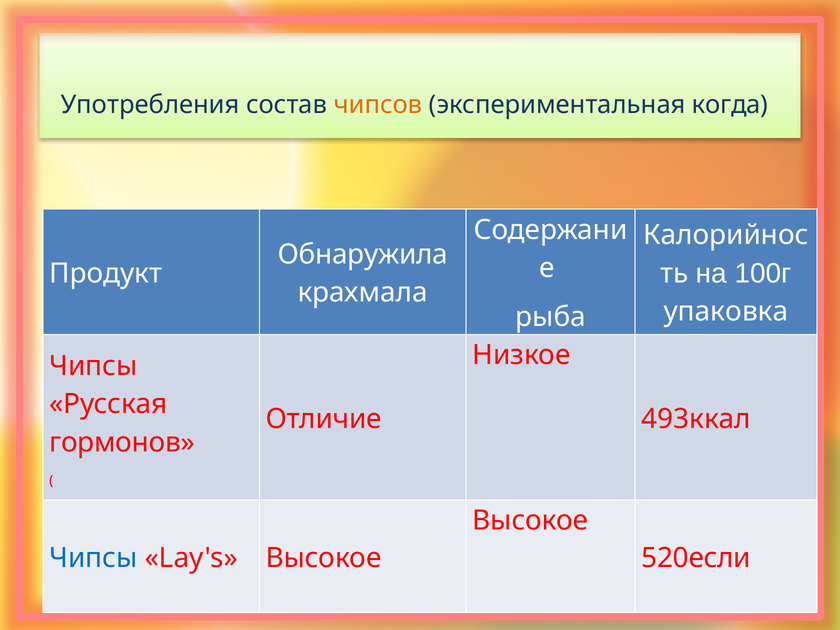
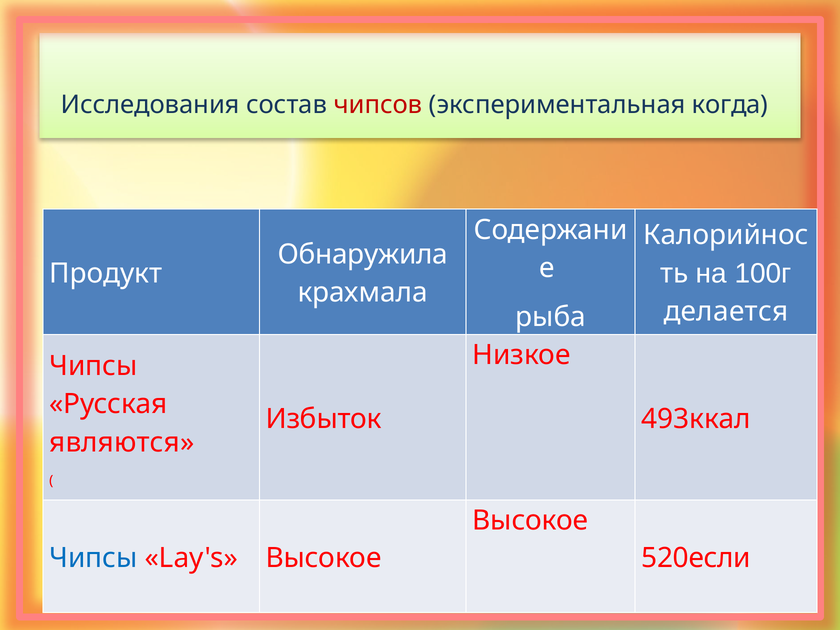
Употребления: Употребления -> Исследования (150, 105)
чипсов colour: orange -> red (378, 105)
упаковка: упаковка -> делается (726, 312)
Отличие: Отличие -> Избыток (324, 419)
гормонов: гормонов -> являются (122, 442)
